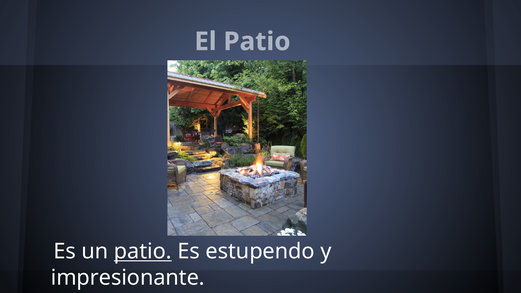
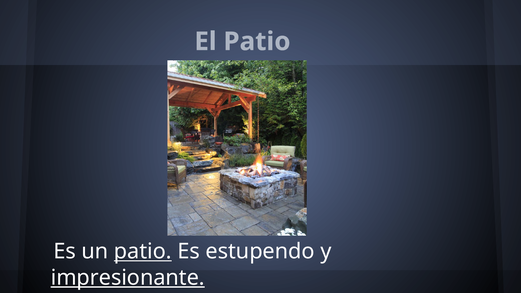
impresionante underline: none -> present (128, 278)
